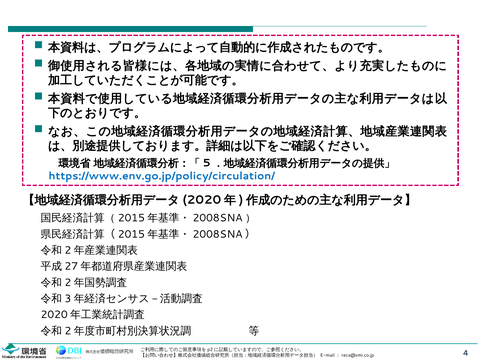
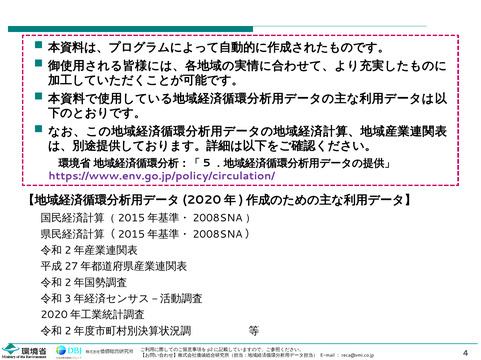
https://www.env.go.jp/policy/circulation/ colour: blue -> purple (162, 176)
